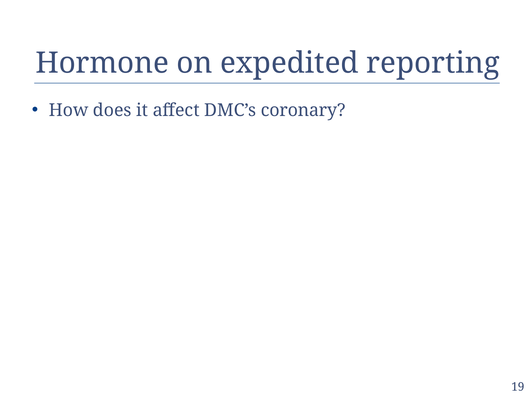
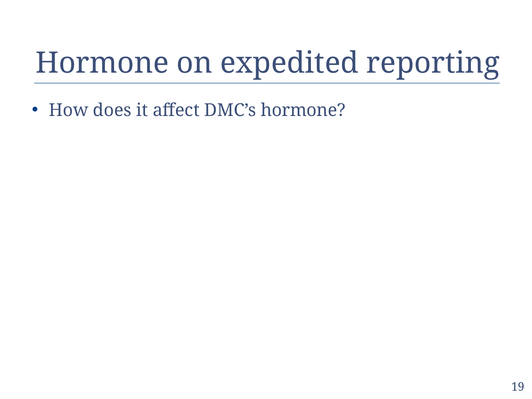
DMC’s coronary: coronary -> hormone (303, 110)
